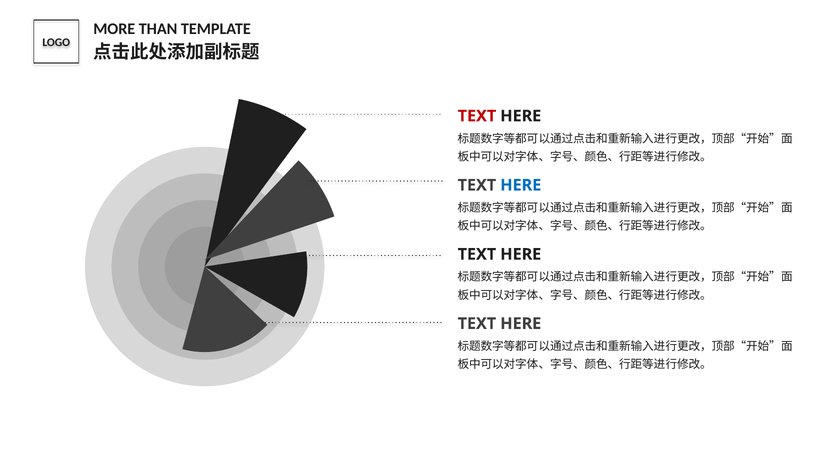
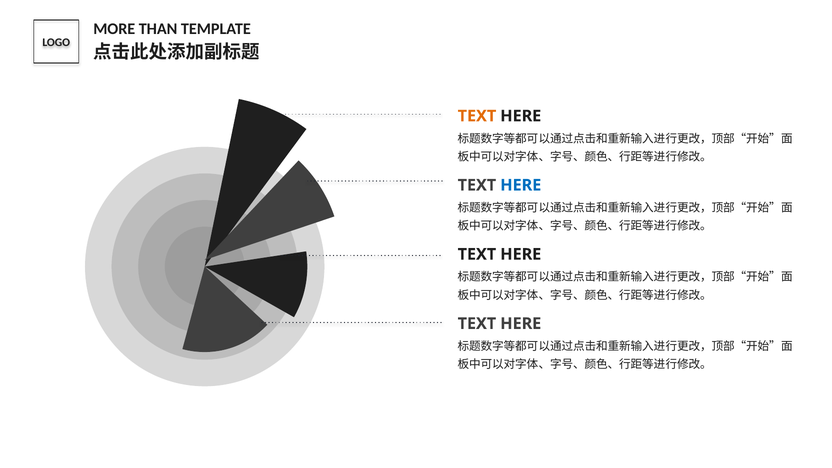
TEXT colour: red -> orange (477, 116)
